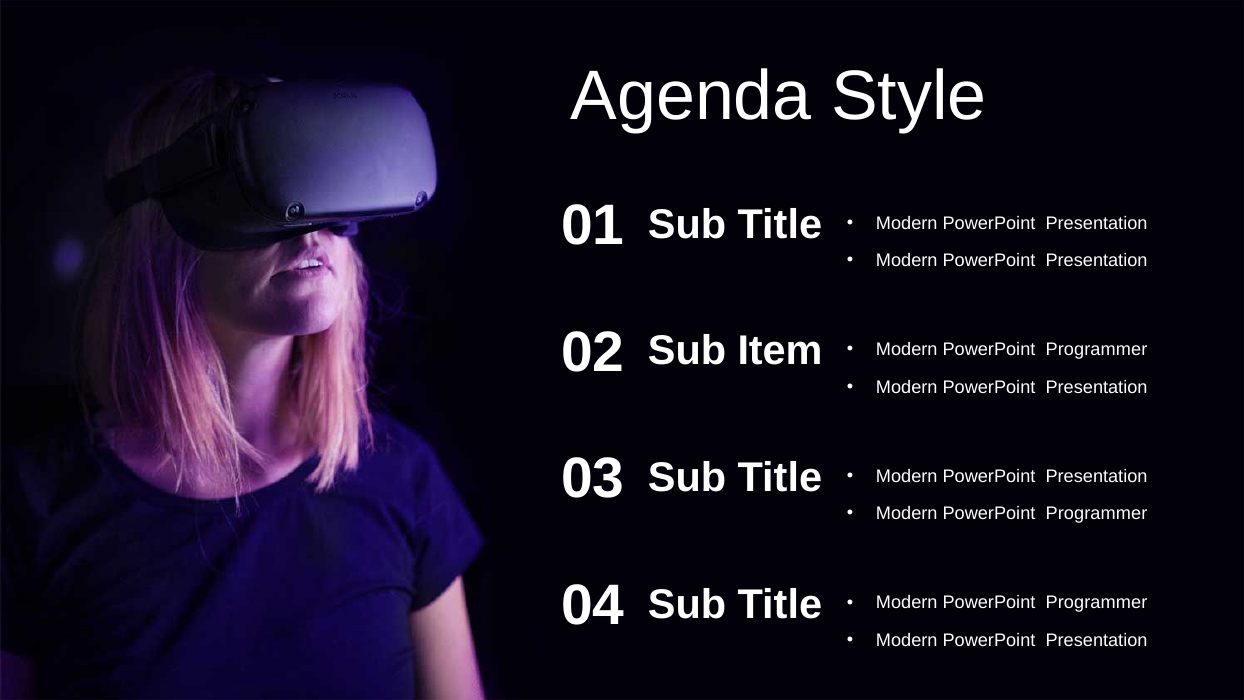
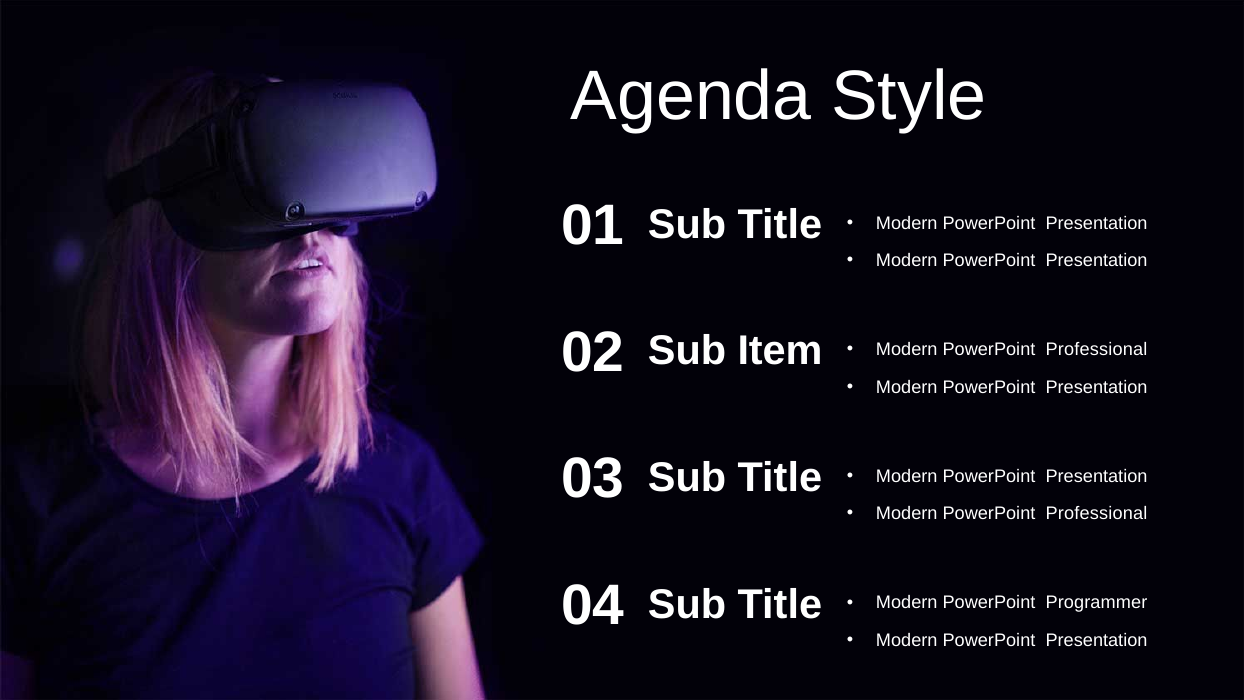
Programmer: Programmer -> Professional (1096, 350)
Programmer: Programmer -> Professional (1096, 514)
